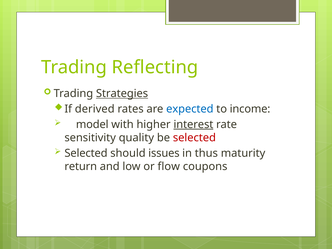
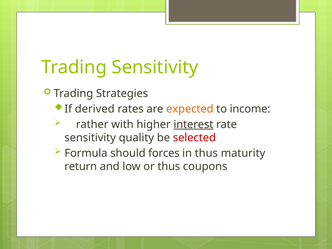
Trading Reflecting: Reflecting -> Sensitivity (155, 67)
Strategies underline: present -> none (122, 93)
expected colour: blue -> orange (190, 109)
model: model -> rather (92, 124)
Selected: Selected -> Formula (86, 153)
issues: issues -> forces (164, 153)
or flow: flow -> thus (169, 166)
